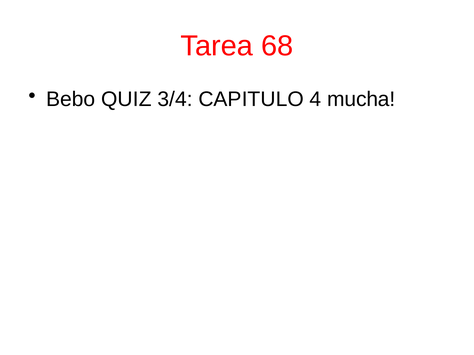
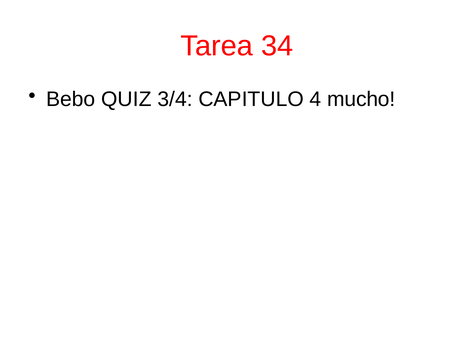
68: 68 -> 34 (277, 46)
mucha: mucha -> mucho (361, 99)
